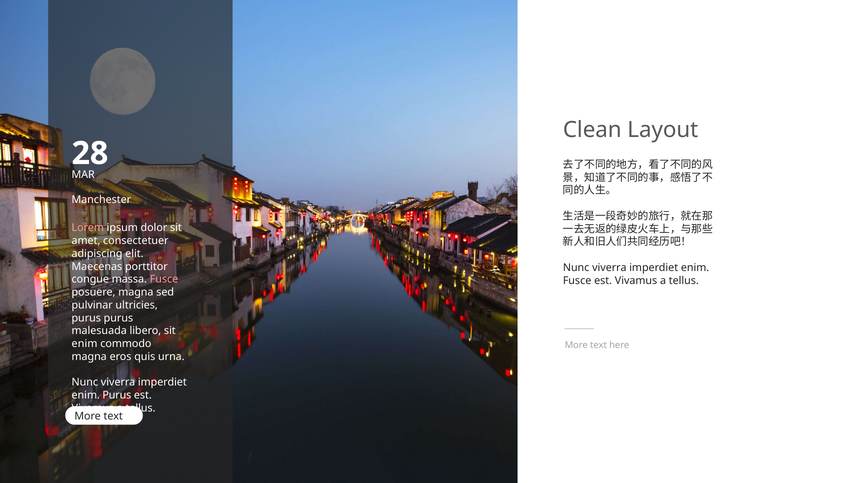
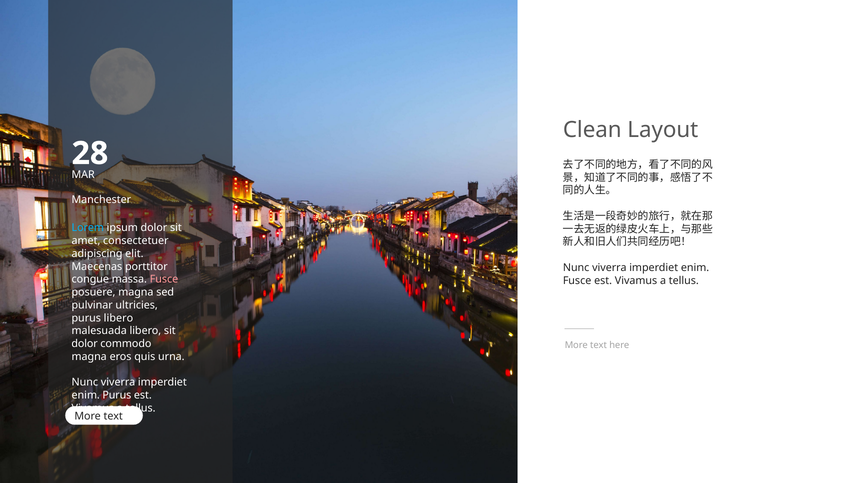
Lorem colour: pink -> light blue (88, 228)
purus purus: purus -> libero (118, 318)
enim: enim -> dolor (85, 344)
